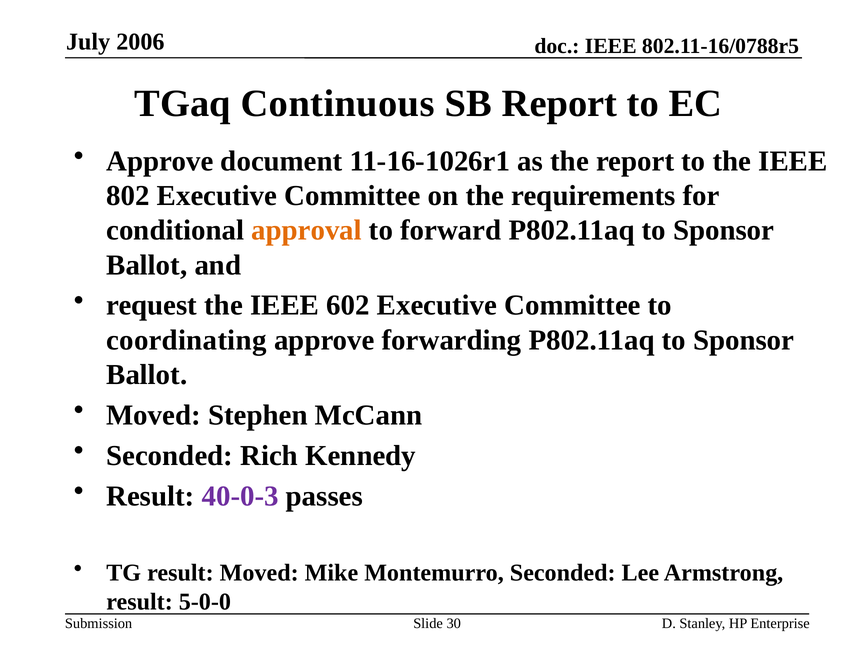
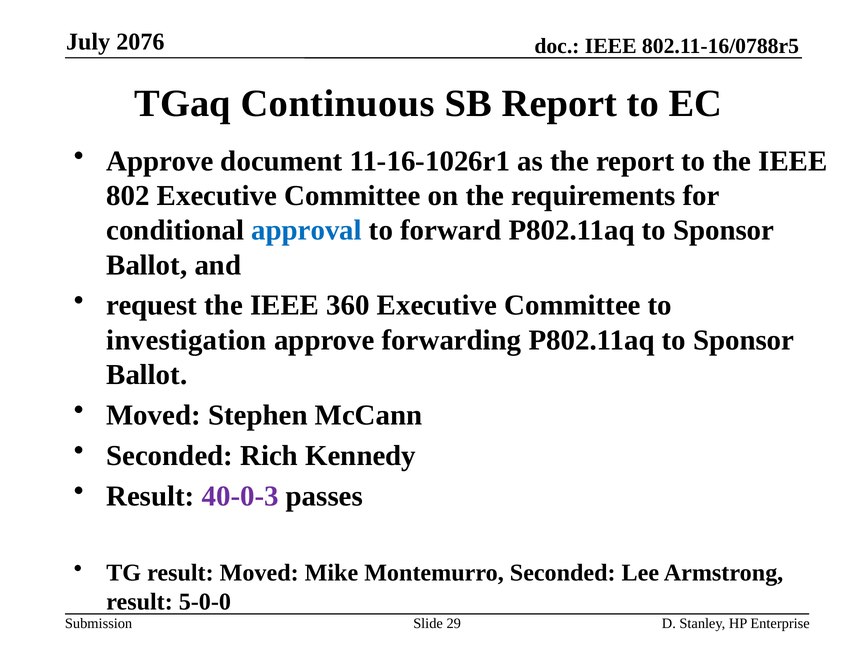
2006: 2006 -> 2076 (140, 42)
approval colour: orange -> blue (307, 230)
602: 602 -> 360 (348, 306)
coordinating: coordinating -> investigation (186, 340)
30: 30 -> 29 (454, 624)
